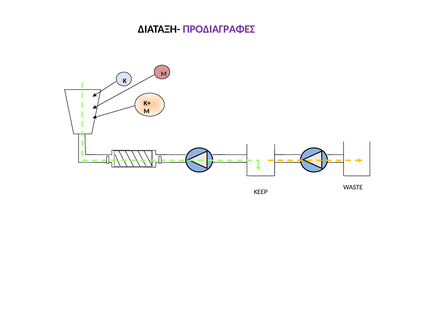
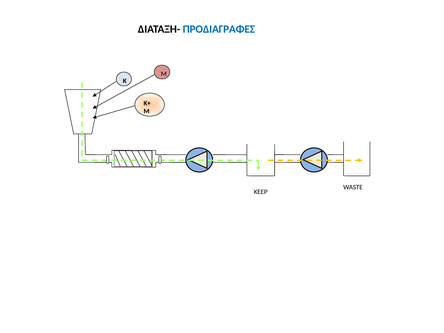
ΠΡΟΔΙΑΓΡΑΦΕΣ colour: purple -> blue (219, 29)
